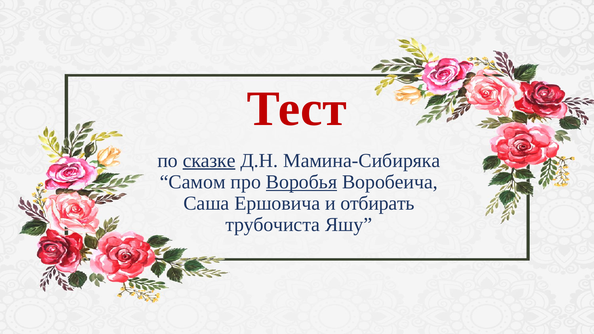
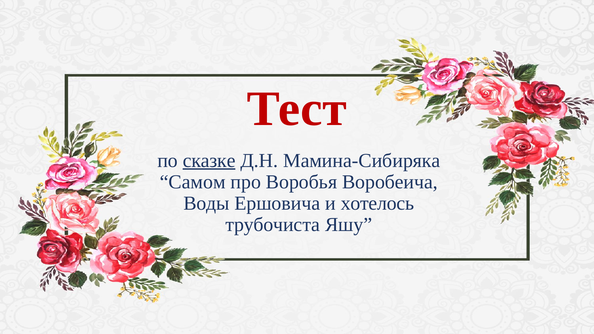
Воробья underline: present -> none (302, 182)
Саша: Саша -> Воды (206, 203)
отбирать: отбирать -> хотелось (377, 203)
